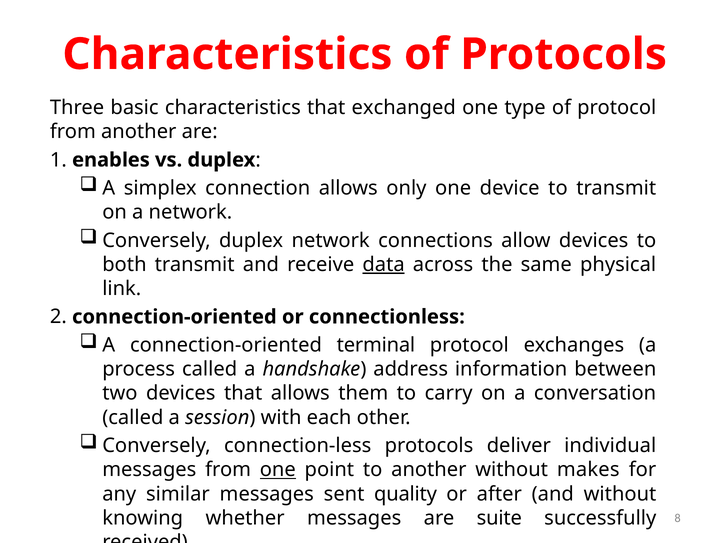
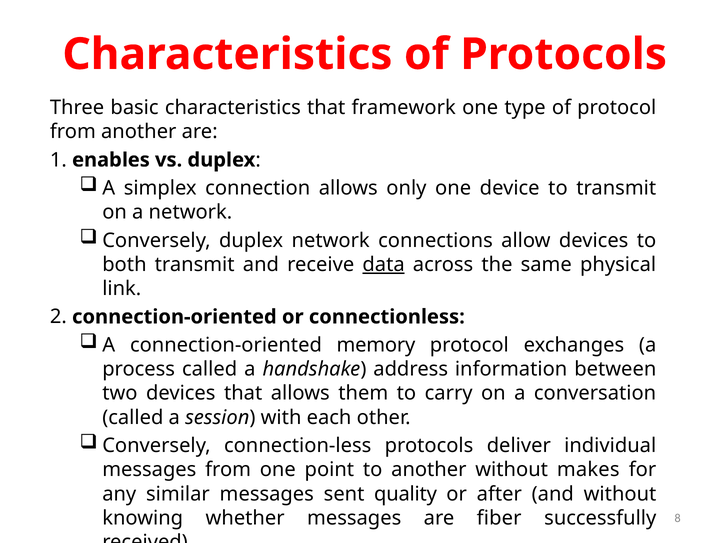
exchanged: exchanged -> framework (404, 108)
terminal: terminal -> memory (376, 345)
one underline: present -> none (278, 470)
suite: suite -> fiber (499, 518)
